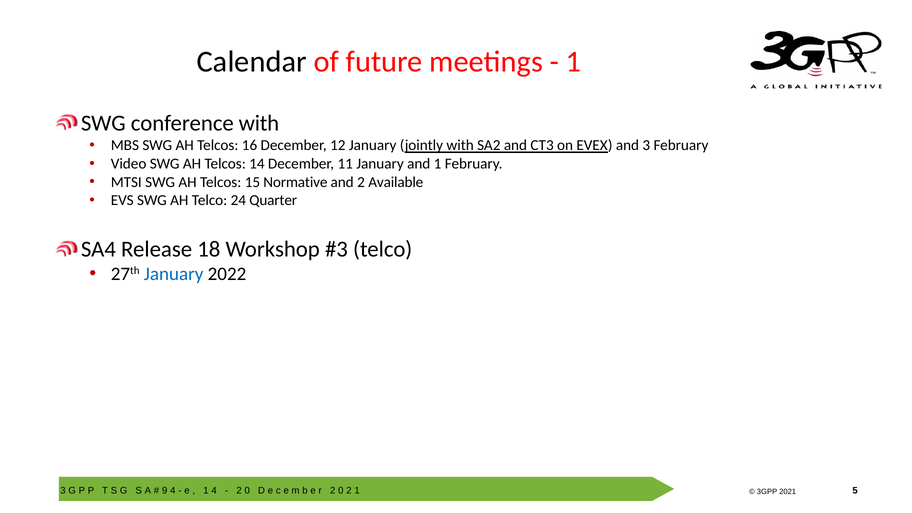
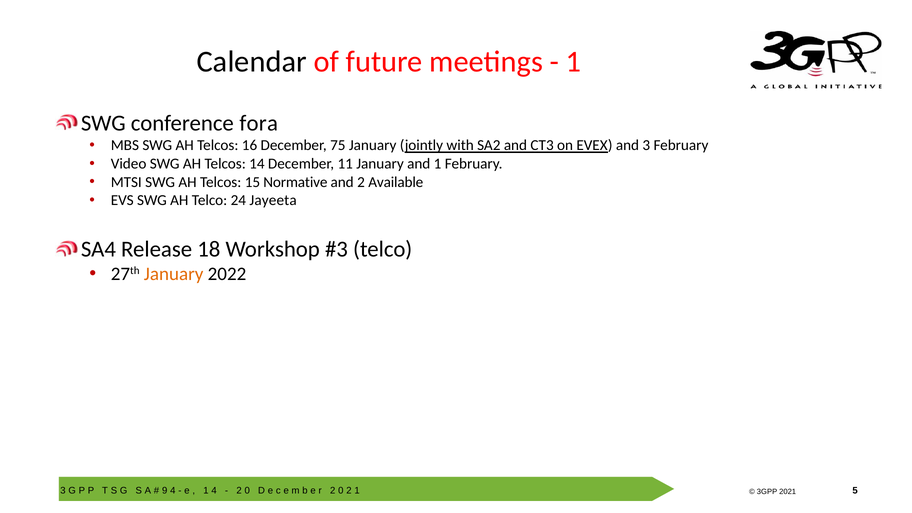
conference with: with -> fora (259, 123)
12: 12 -> 75 (338, 145)
Quarter: Quarter -> Jayeeta (273, 200)
January colour: blue -> orange (174, 274)
